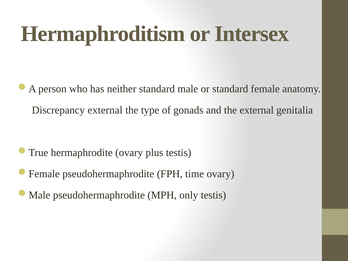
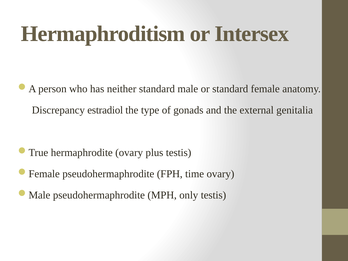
Discrepancy external: external -> estradiol (105, 110)
